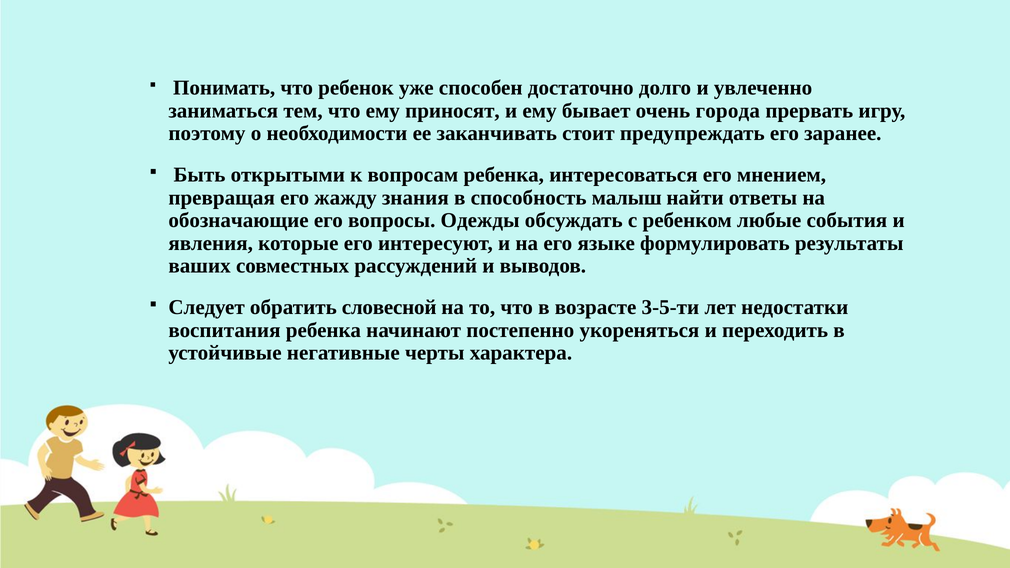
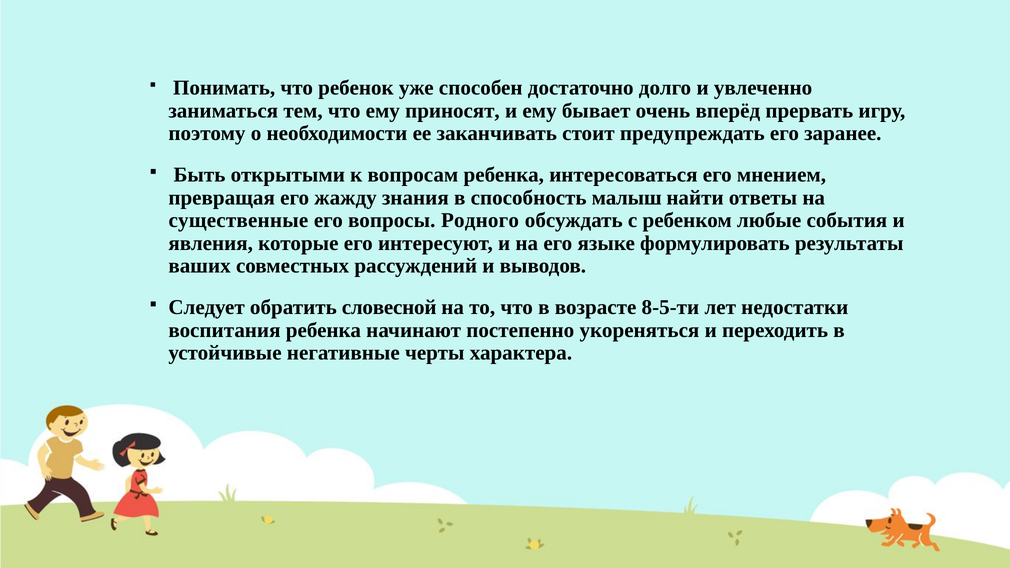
города: города -> вперёд (728, 111)
обозначающие: обозначающие -> существенные (238, 220)
Одежды: Одежды -> Родного (480, 220)
3-5-ти: 3-5-ти -> 8-5-ти (670, 308)
